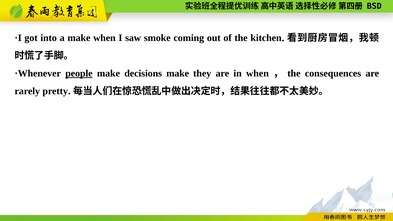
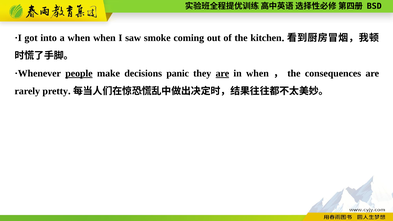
a make: make -> when (79, 38)
decisions make: make -> panic (178, 73)
are underline: none -> present (222, 73)
